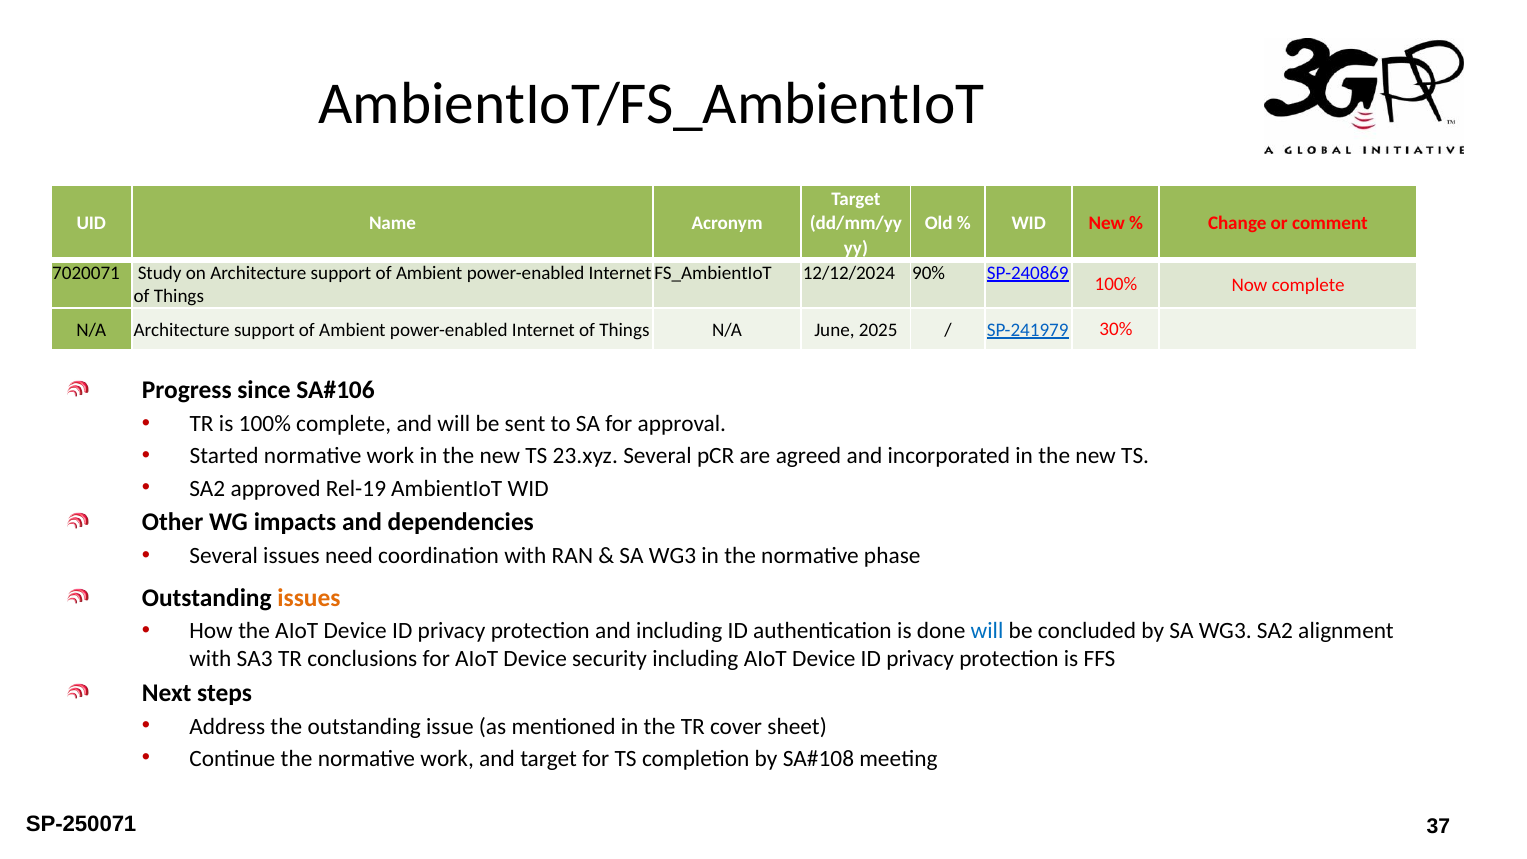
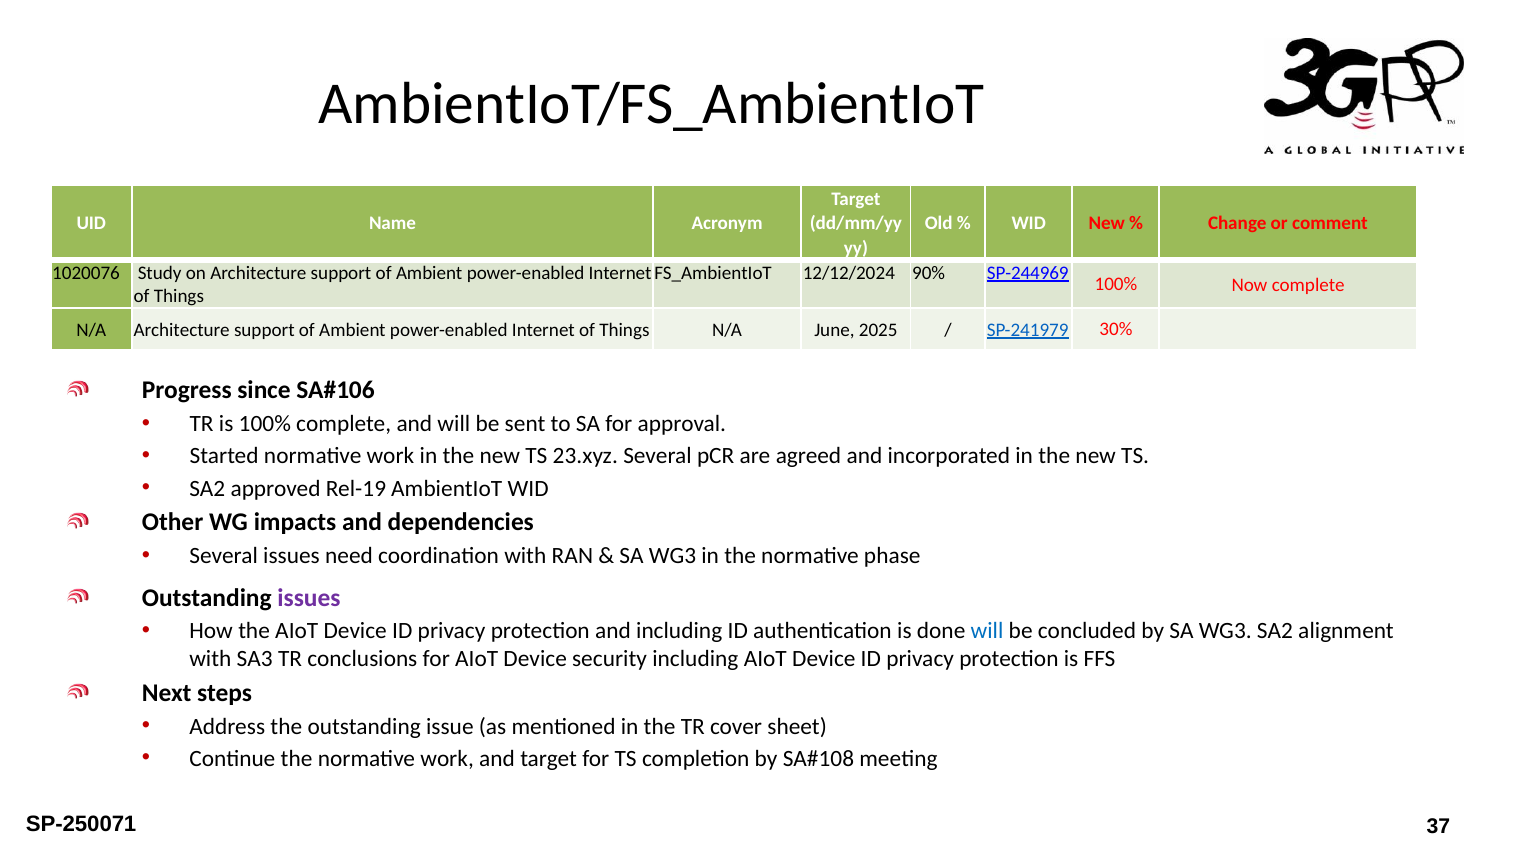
7020071: 7020071 -> 1020076 (86, 273)
SP-240869: SP-240869 -> SP-244969 (1028, 273)
issues colour: orange -> purple (309, 598)
